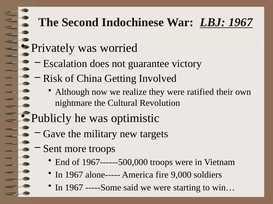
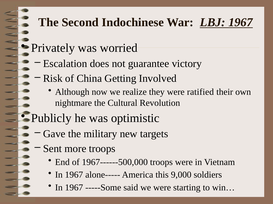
fire: fire -> this (162, 175)
